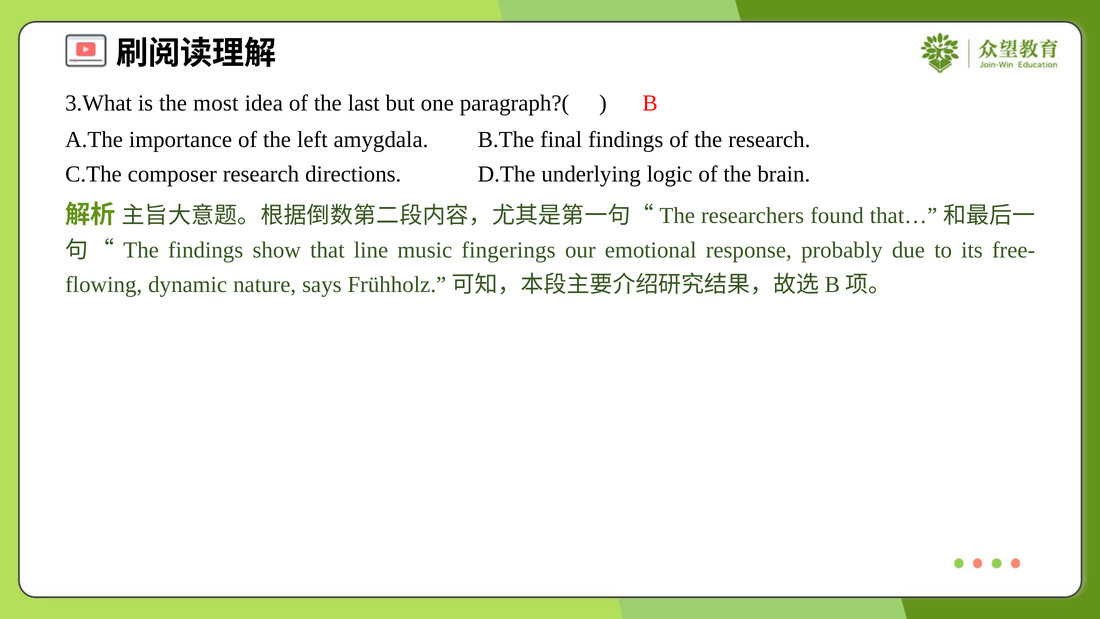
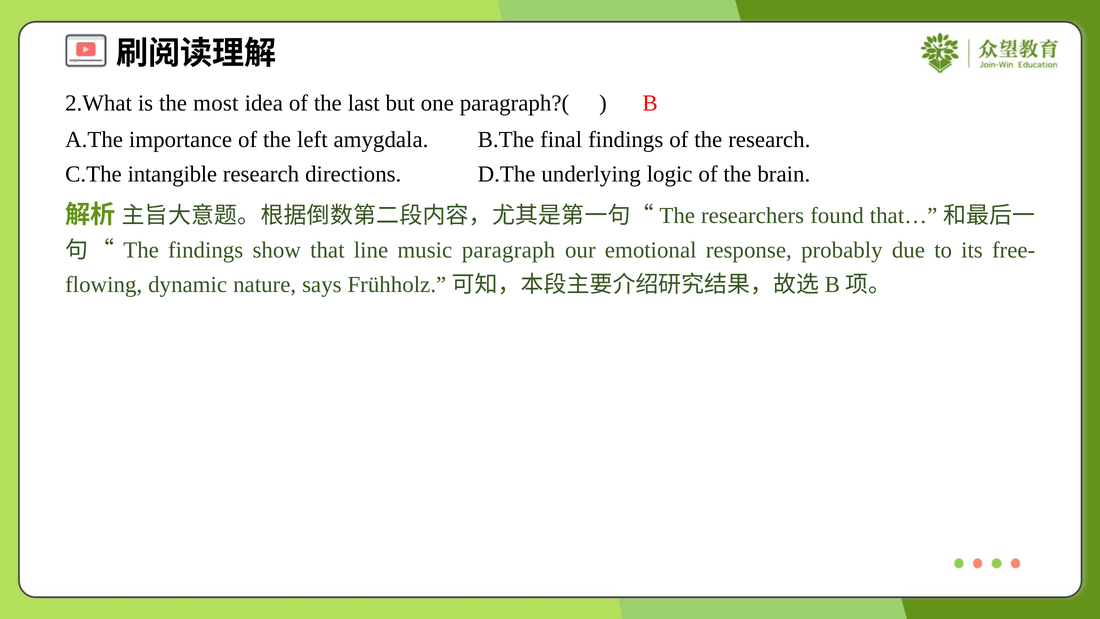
3.What: 3.What -> 2.What (99, 103)
composer: composer -> intangible (172, 174)
fingerings: fingerings -> paragraph (508, 250)
